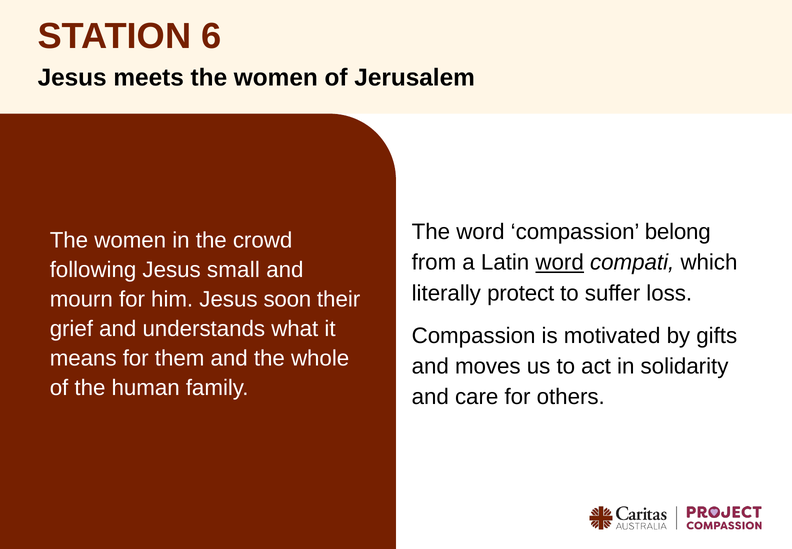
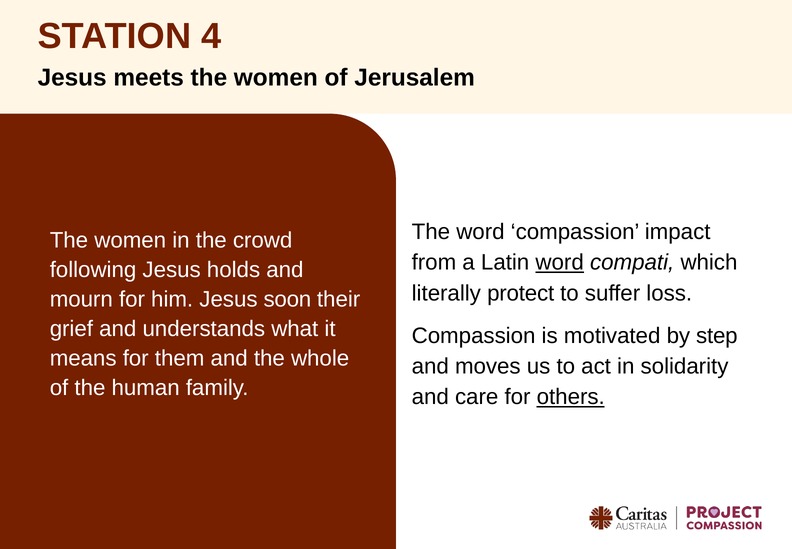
6: 6 -> 4 (212, 36)
belong: belong -> impact (678, 232)
small: small -> holds (234, 269)
gifts: gifts -> step (717, 336)
others underline: none -> present (571, 397)
